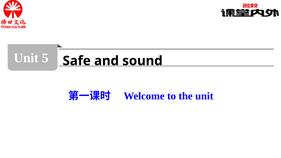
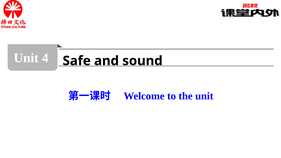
5: 5 -> 4 (45, 58)
